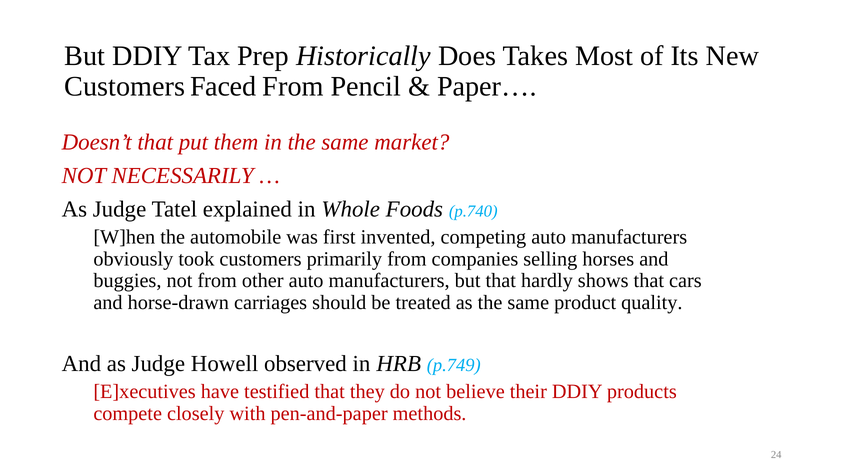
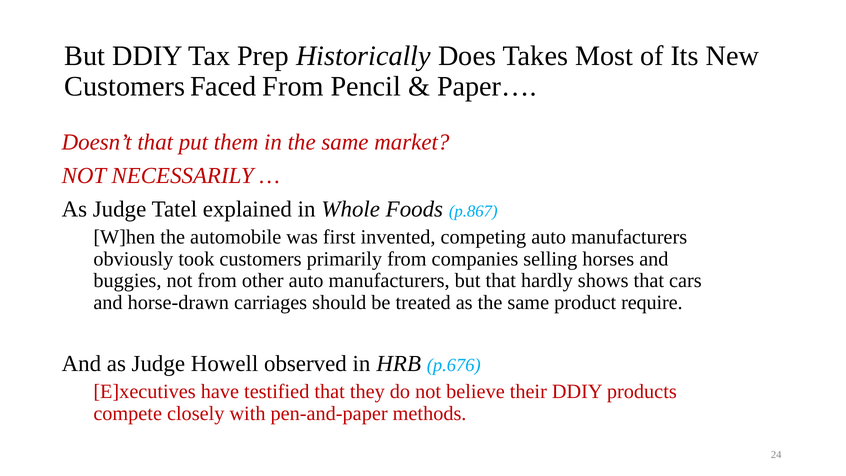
p.740: p.740 -> p.867 (473, 211)
quality: quality -> require (652, 303)
p.749: p.749 -> p.676 (454, 365)
